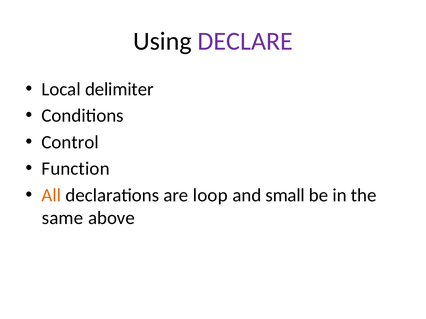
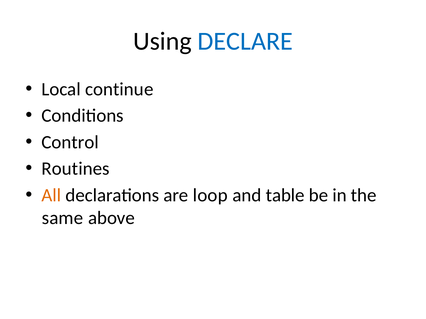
DECLARE colour: purple -> blue (245, 41)
delimiter: delimiter -> continue (119, 89)
Function: Function -> Routines (76, 169)
small: small -> table (285, 195)
